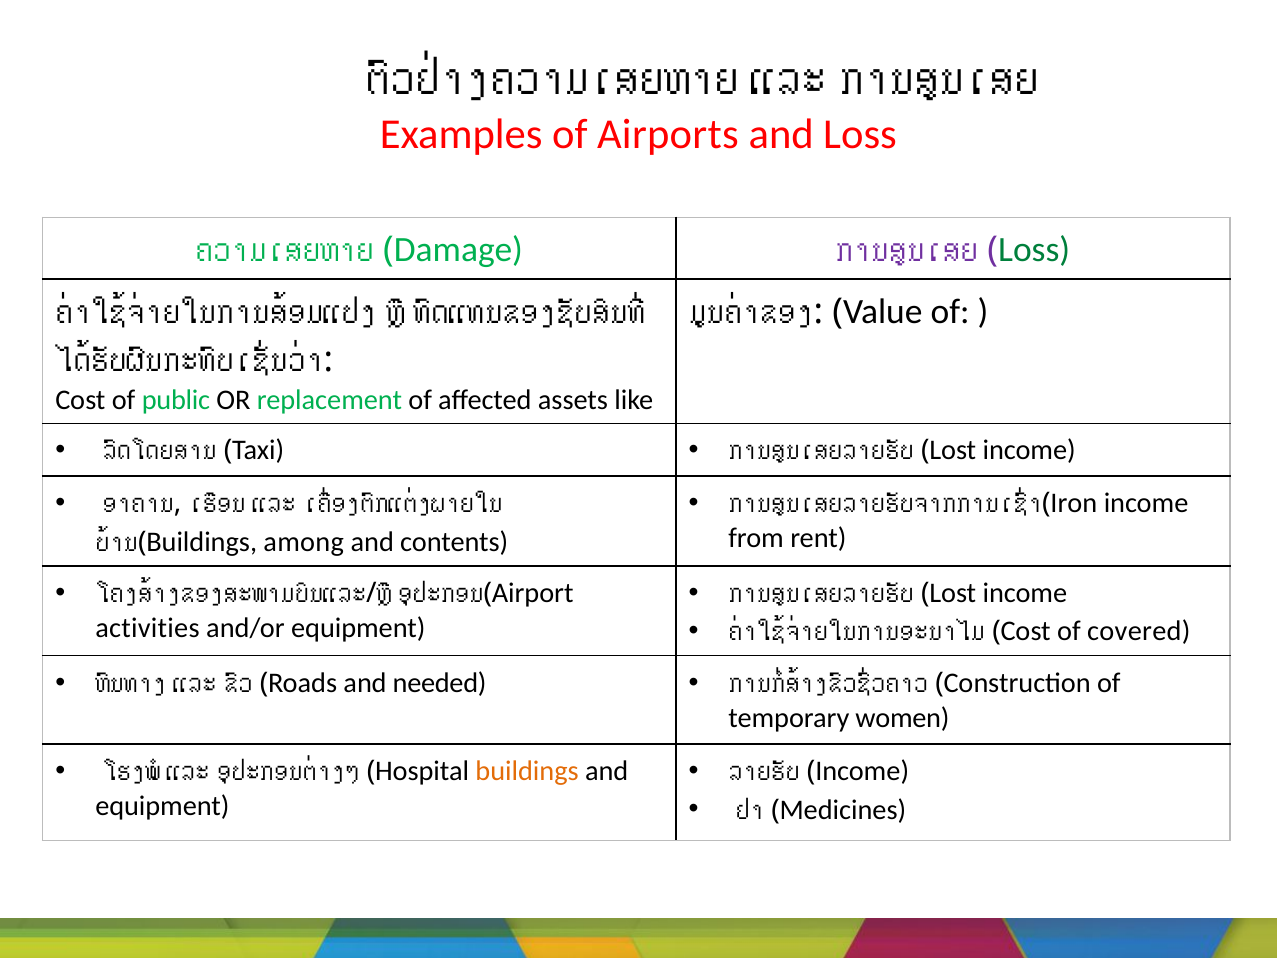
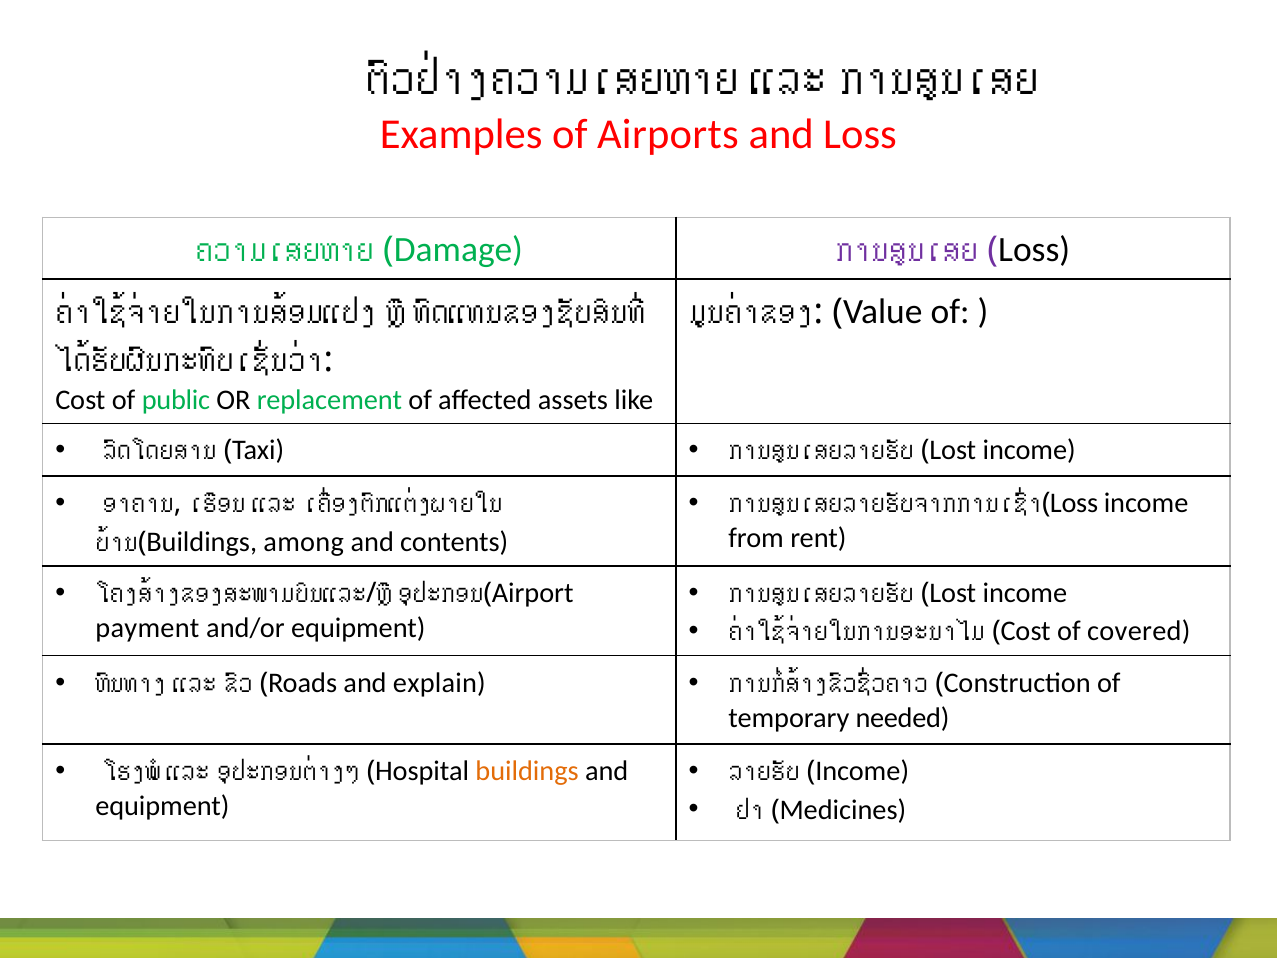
Loss colour: green -> black (1034, 250)
Iron: Iron -> Loss (1074, 503)
activities: activities -> payment (147, 628)
needed: needed -> explain (439, 683)
women: women -> needed (902, 718)
